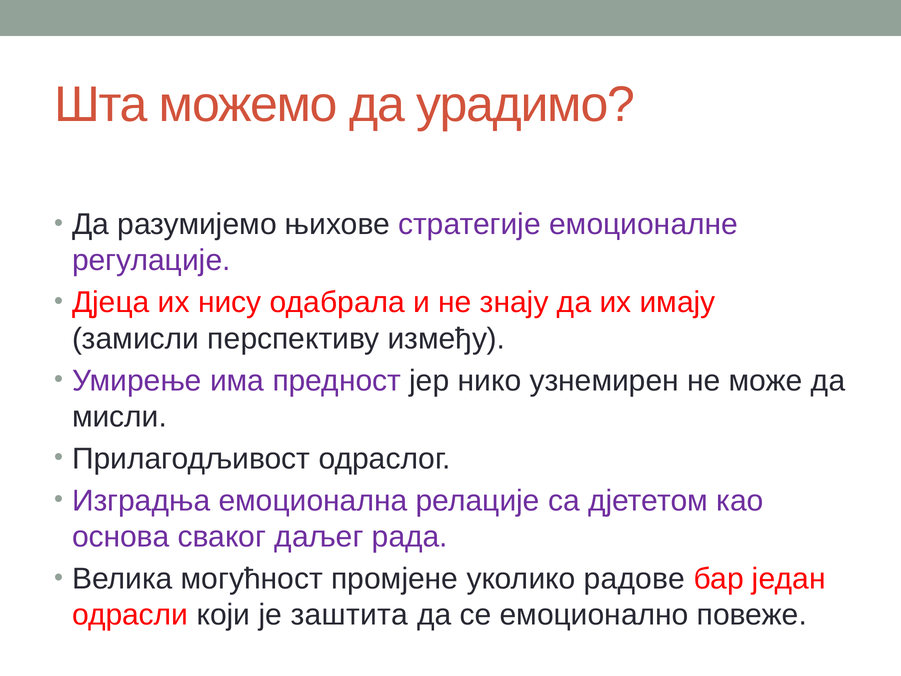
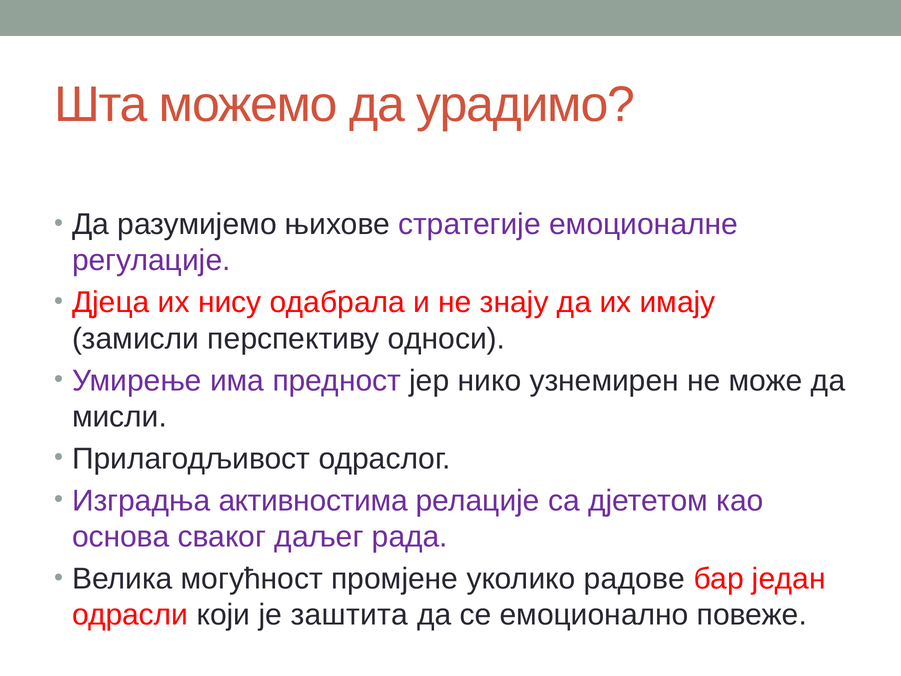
између: између -> односи (446, 338)
емоционална: емоционална -> активностима (313, 501)
